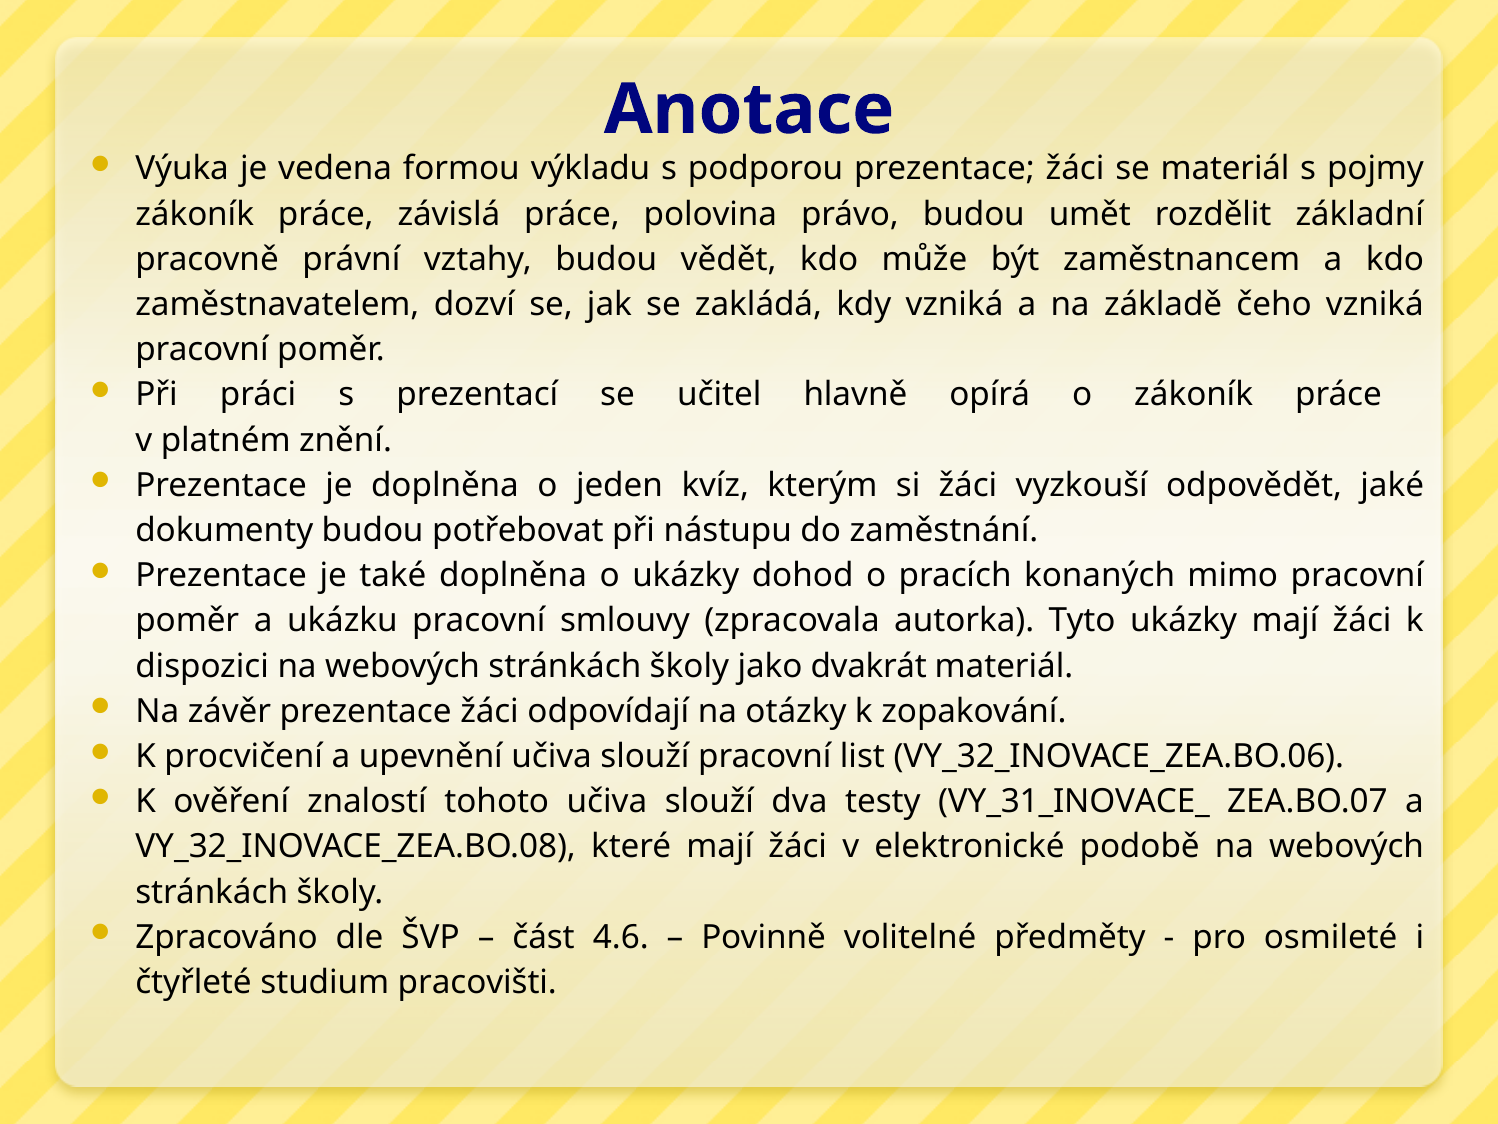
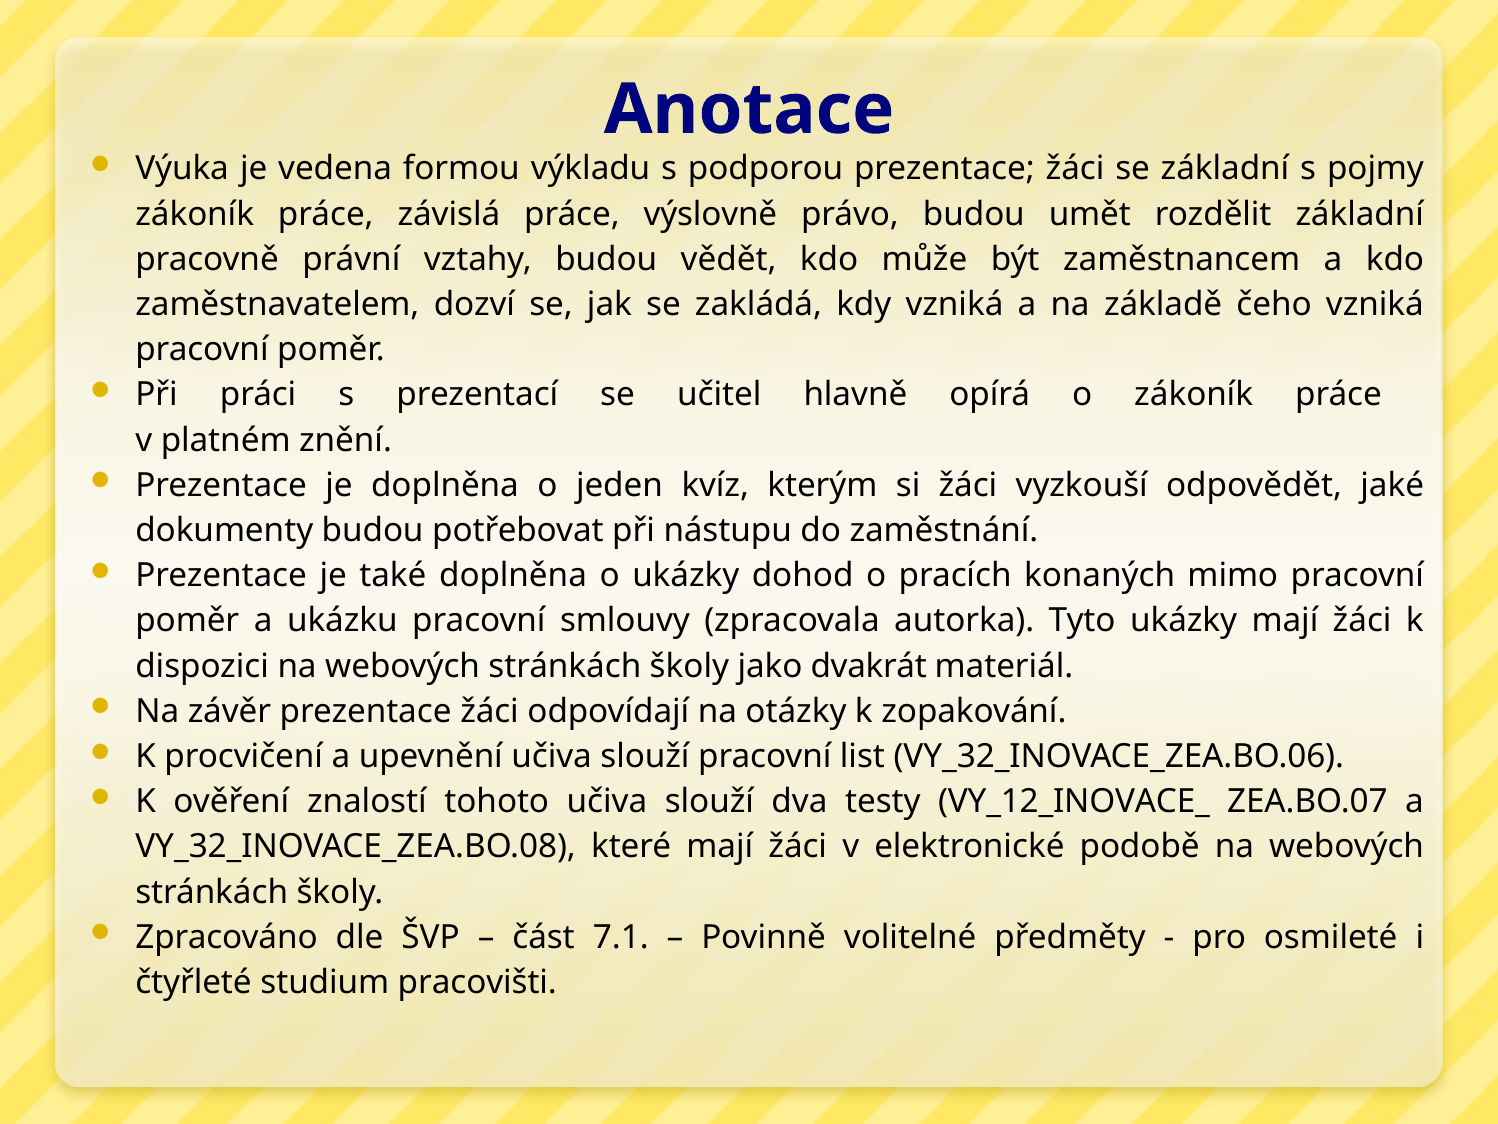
se materiál: materiál -> základní (1225, 169)
polovina: polovina -> výslovně (710, 214)
VY_31_INOVACE_: VY_31_INOVACE_ -> VY_12_INOVACE_ (1074, 801)
4.6: 4.6 -> 7.1 (621, 937)
